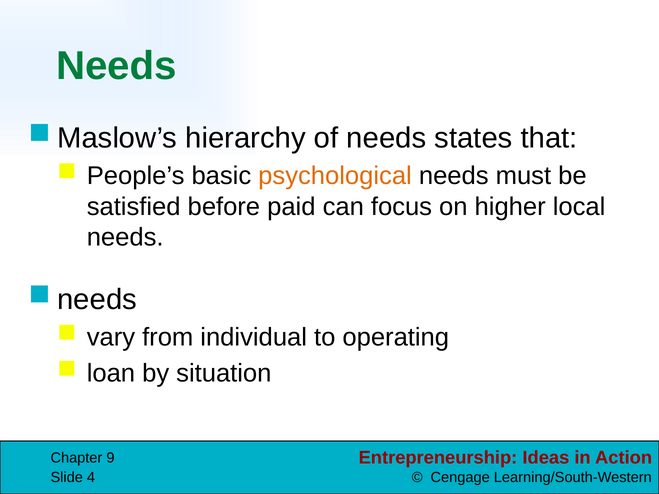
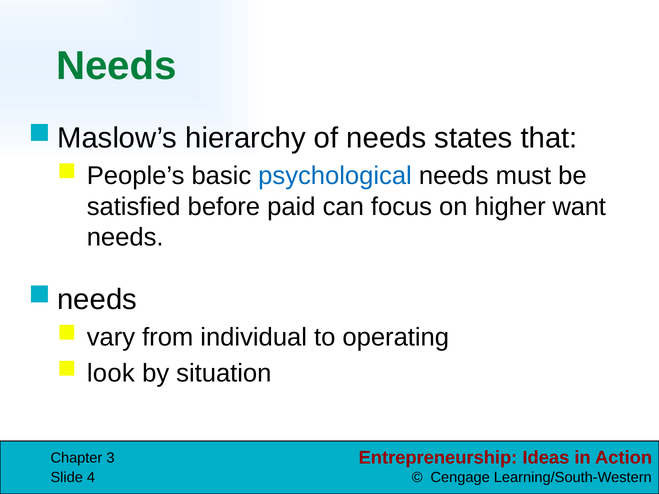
psychological colour: orange -> blue (335, 176)
local: local -> want (579, 207)
loan: loan -> look (111, 374)
9: 9 -> 3 (111, 458)
